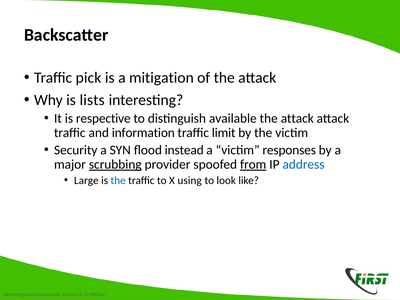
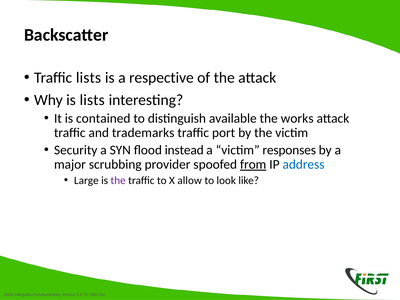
Traffic pick: pick -> lists (89, 78)
a mitigation: mitigation -> respective (161, 78)
respective: respective -> contained (103, 118)
attack: attack -> works (297, 118)
information: information -> trademarks (143, 133)
limit: limit -> port (224, 133)
scrubbing underline: present -> none (115, 164)
the colour: blue -> purple (118, 180)
using: using -> allow (190, 180)
